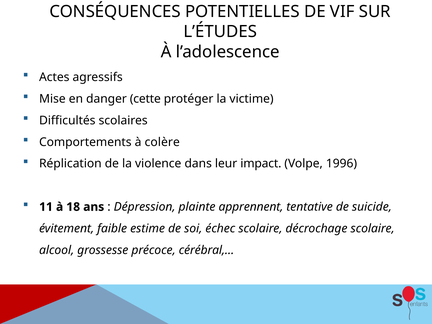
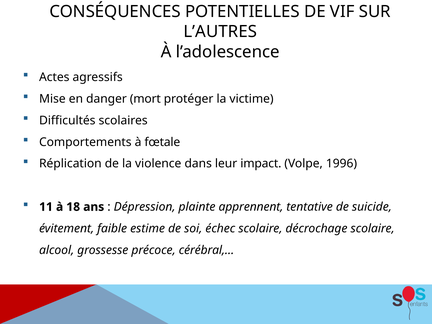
L’ÉTUDES: L’ÉTUDES -> L’AUTRES (220, 32)
cette: cette -> mort (145, 99)
colère: colère -> fœtale (162, 142)
